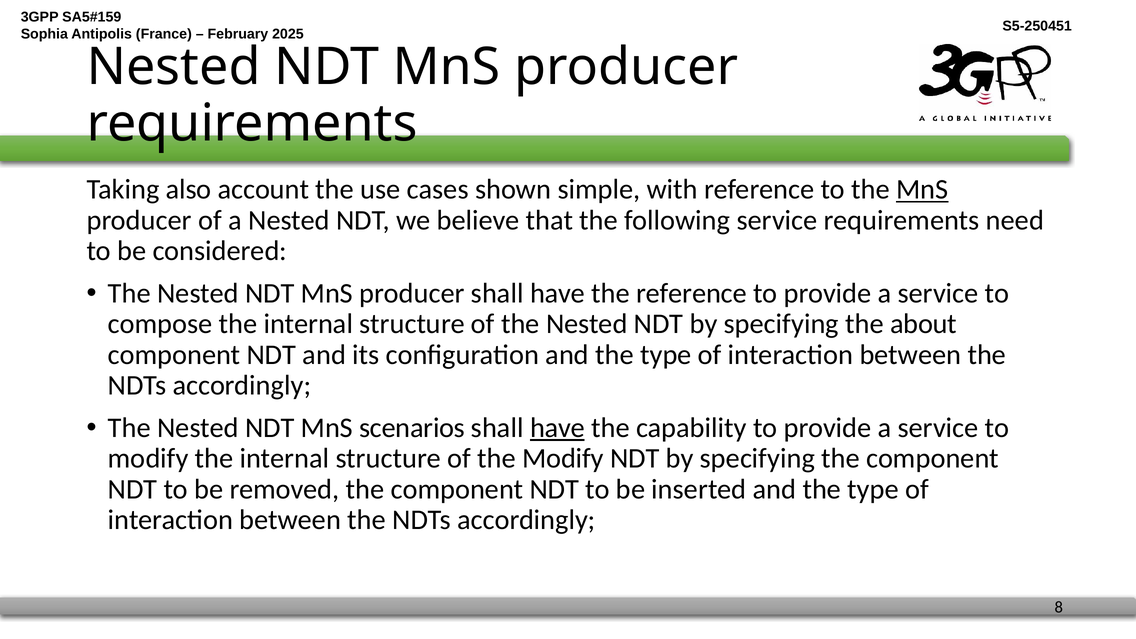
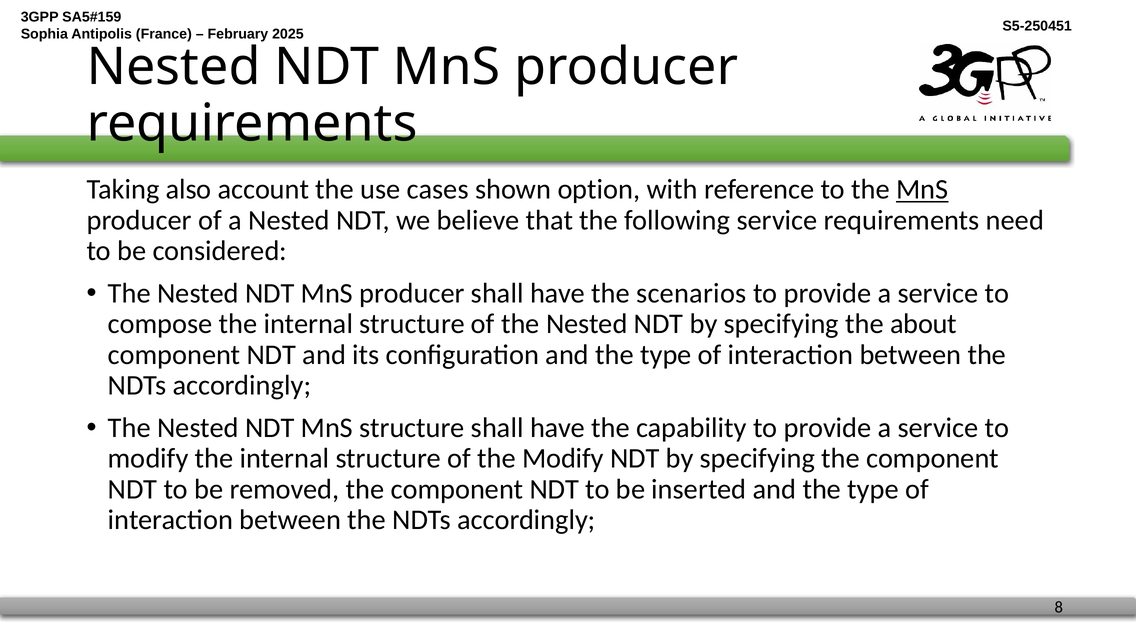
simple: simple -> option (599, 190)
the reference: reference -> scenarios (691, 293)
MnS scenarios: scenarios -> structure (412, 428)
have underline: present -> none (557, 428)
